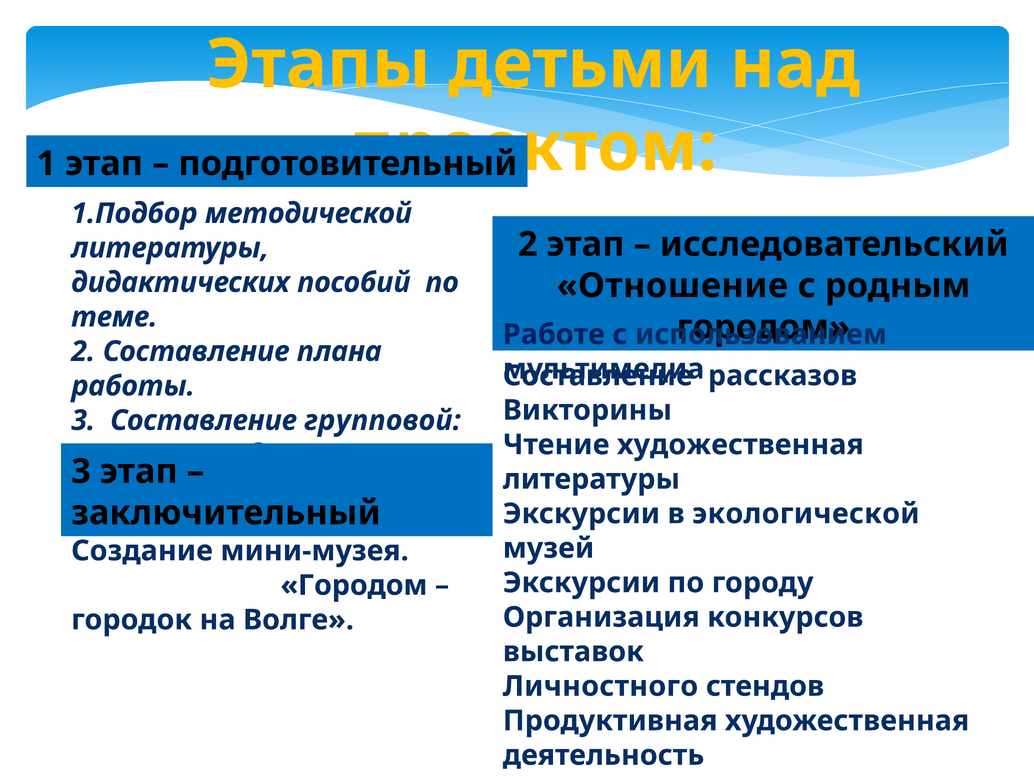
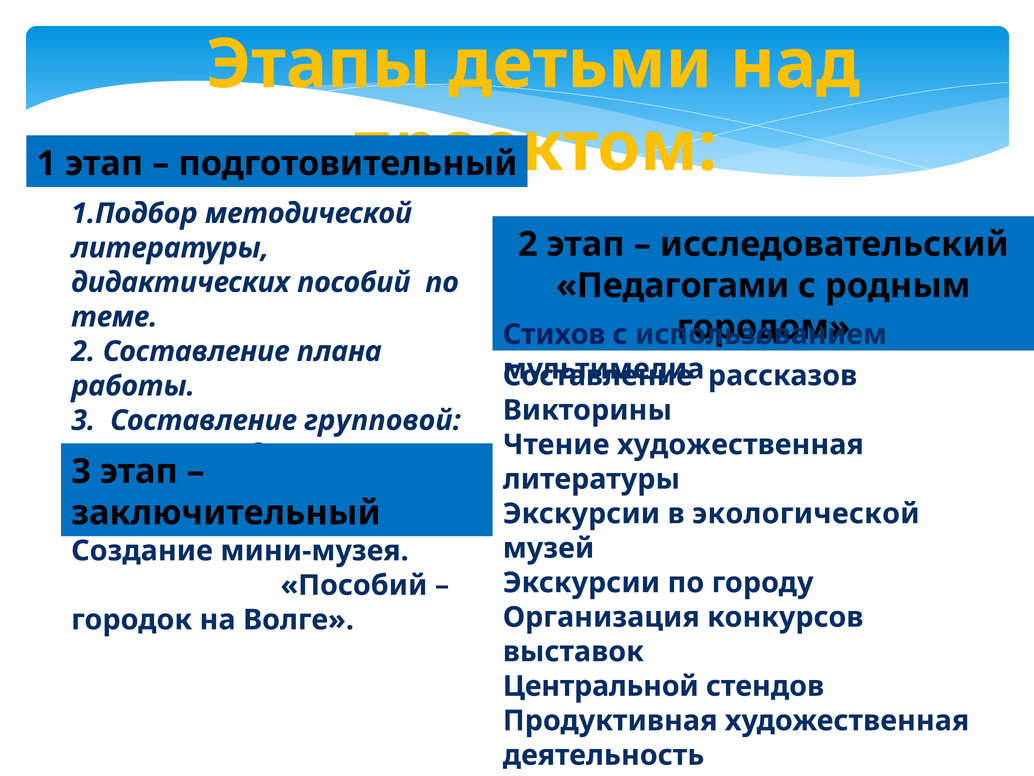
Отношение: Отношение -> Педагогами (673, 286)
Работе: Работе -> Стихов (554, 334)
Городом: Городом -> Пособий (354, 585)
Личностного: Личностного -> Центральной (601, 686)
